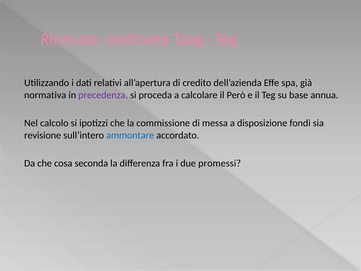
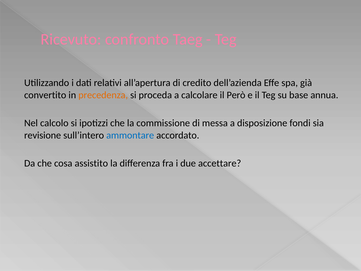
normativa: normativa -> convertito (45, 95)
precedenza colour: purple -> orange (103, 95)
seconda: seconda -> assistito (91, 163)
promessi: promessi -> accettare (220, 163)
